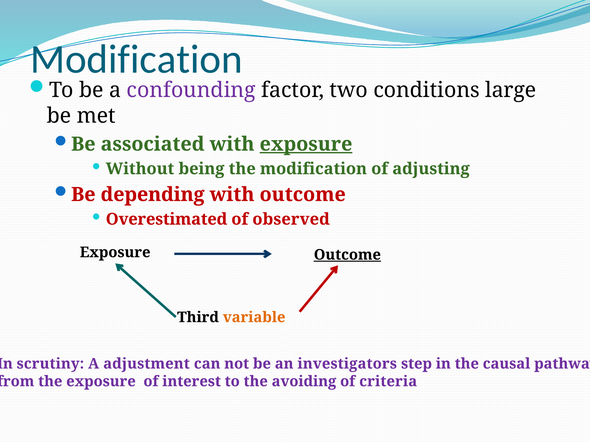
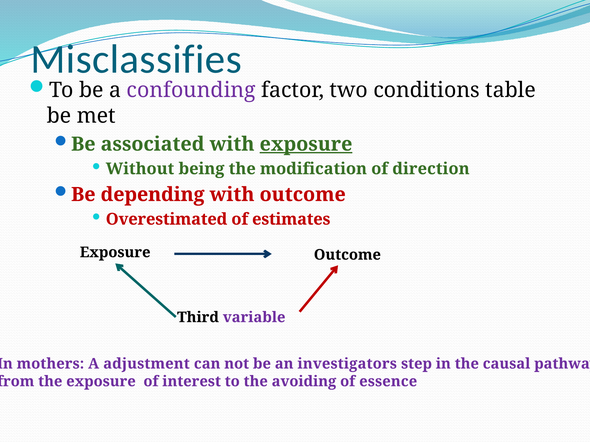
Modification: Modification -> Misclassifies (136, 60)
large: large -> table (511, 90)
adjusting: adjusting -> direction (431, 169)
observed: observed -> estimates (291, 219)
Outcome underline: present -> none (347, 255)
variable colour: orange -> purple (254, 318)
scrutiny: scrutiny -> mothers (50, 364)
criteria: criteria -> essence (388, 382)
